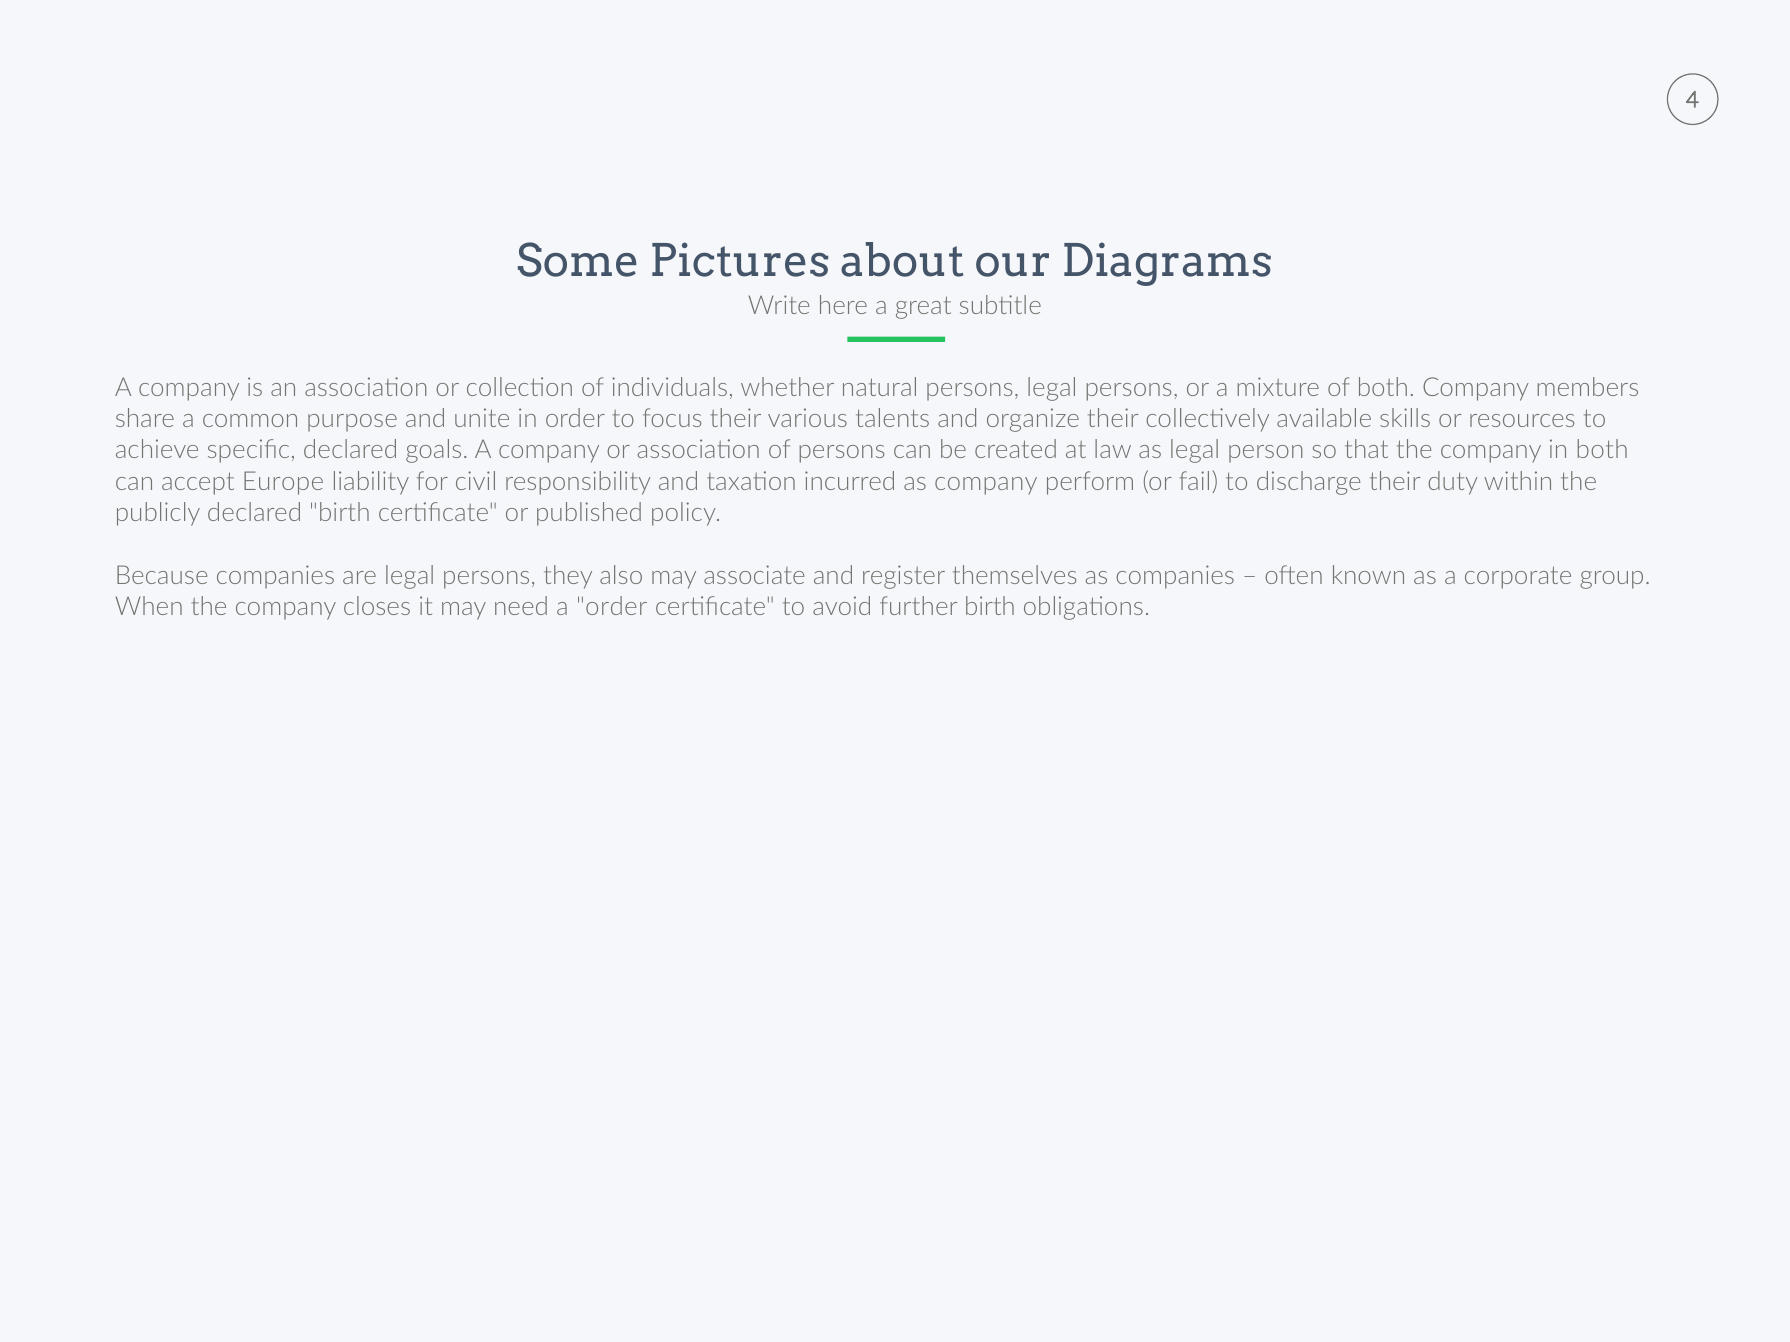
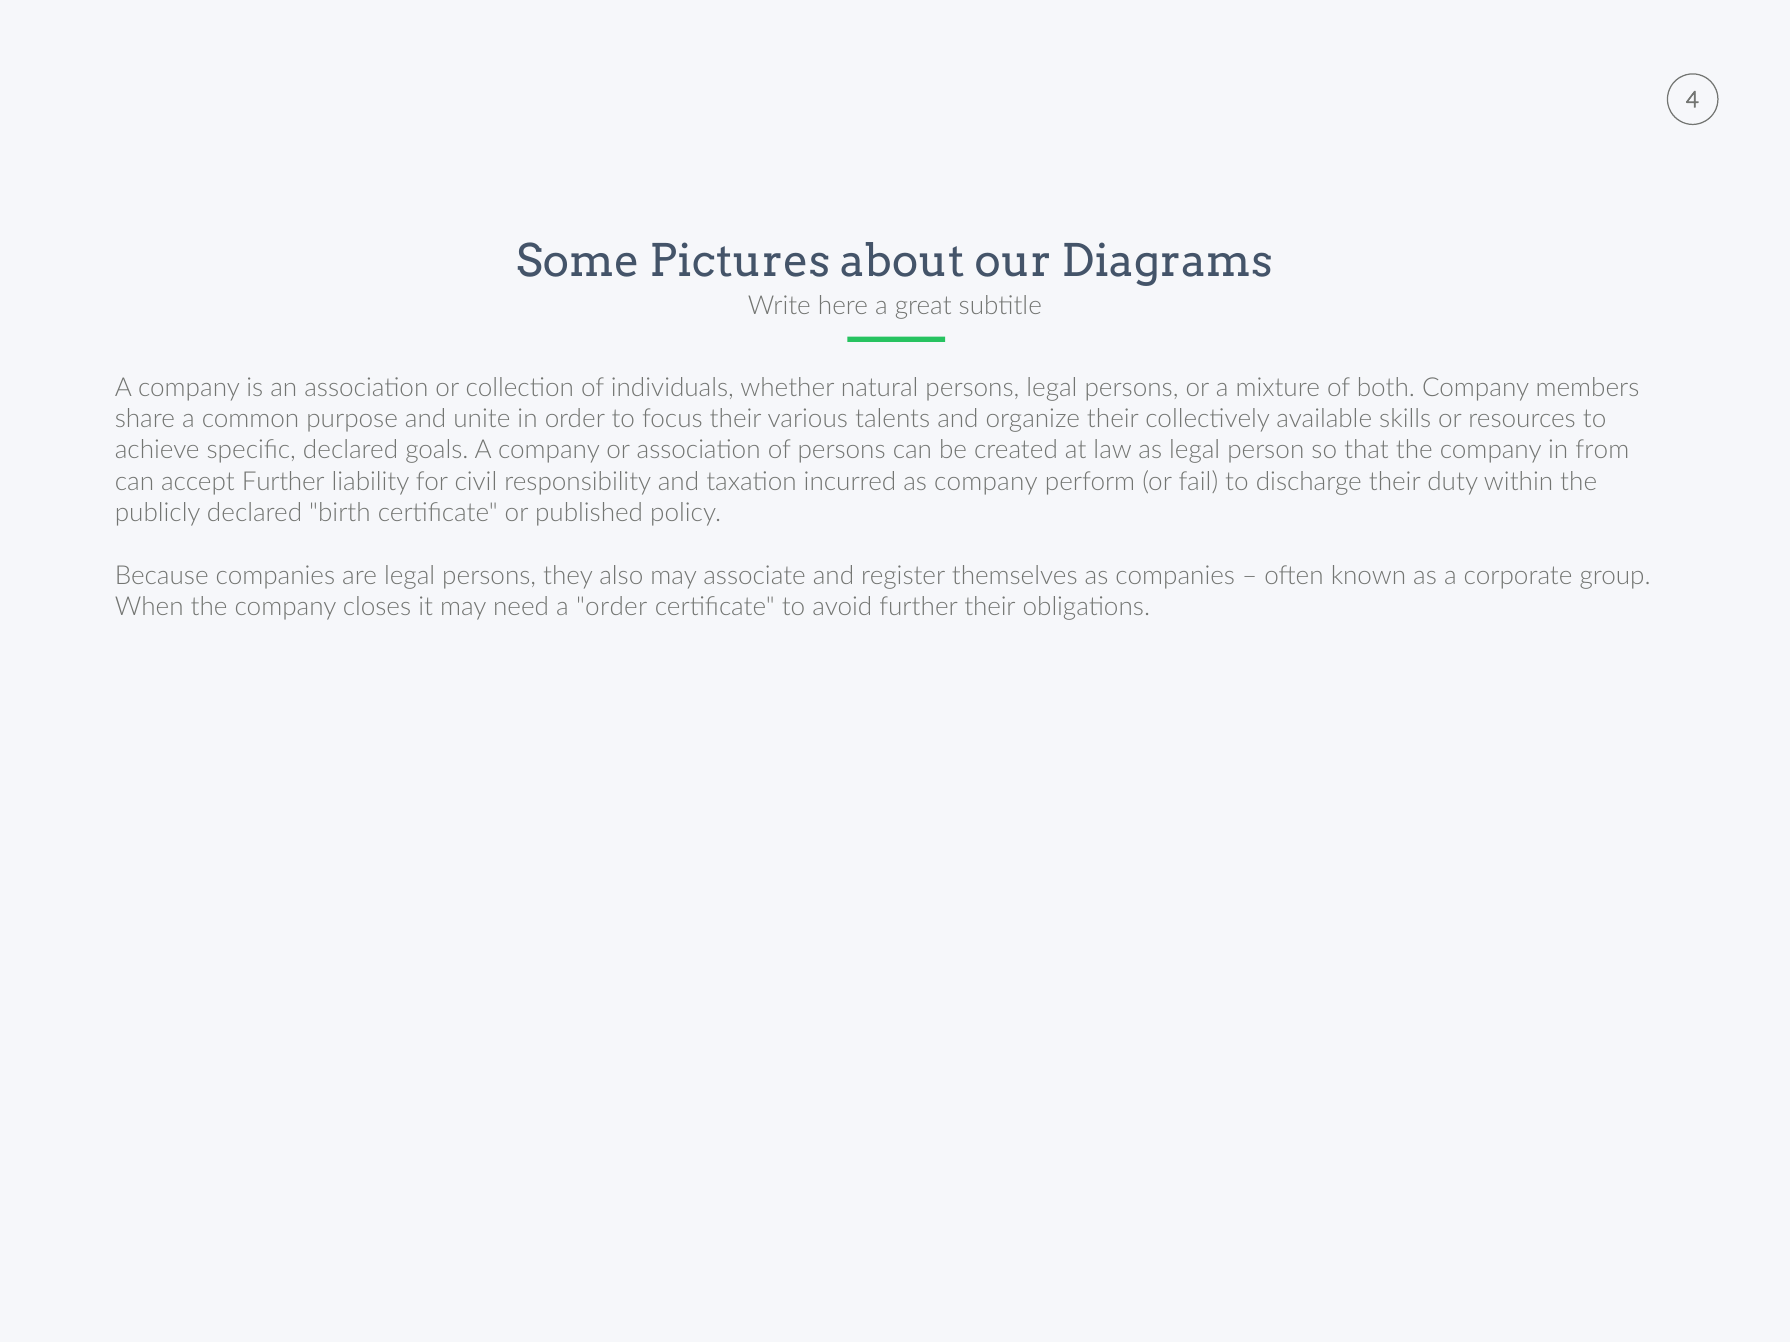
in both: both -> from (1602, 451)
accept Europe: Europe -> Further (283, 482)
further birth: birth -> their (990, 607)
